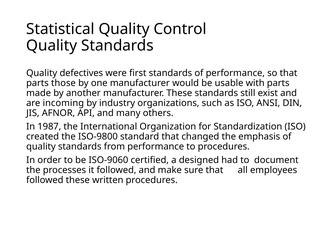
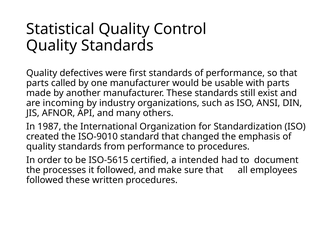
those: those -> called (64, 83)
ISO-9800: ISO-9800 -> ISO-9010 (98, 137)
ISO-9060: ISO-9060 -> ISO-5615 (108, 160)
designed: designed -> intended (199, 160)
